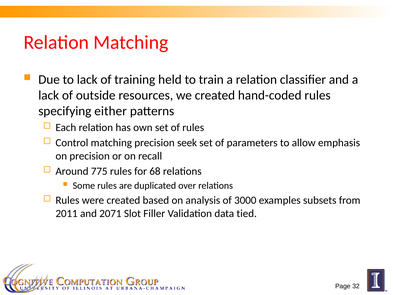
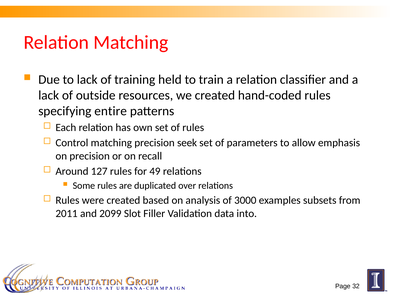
either: either -> entire (111, 111)
775: 775 -> 127 (99, 171)
68: 68 -> 49 (155, 171)
2071: 2071 -> 2099 (110, 213)
tied: tied -> into (247, 213)
